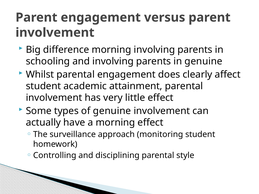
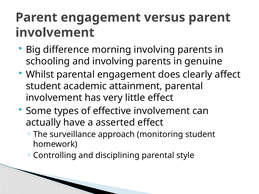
of genuine: genuine -> effective (112, 111)
a morning: morning -> asserted (115, 123)
